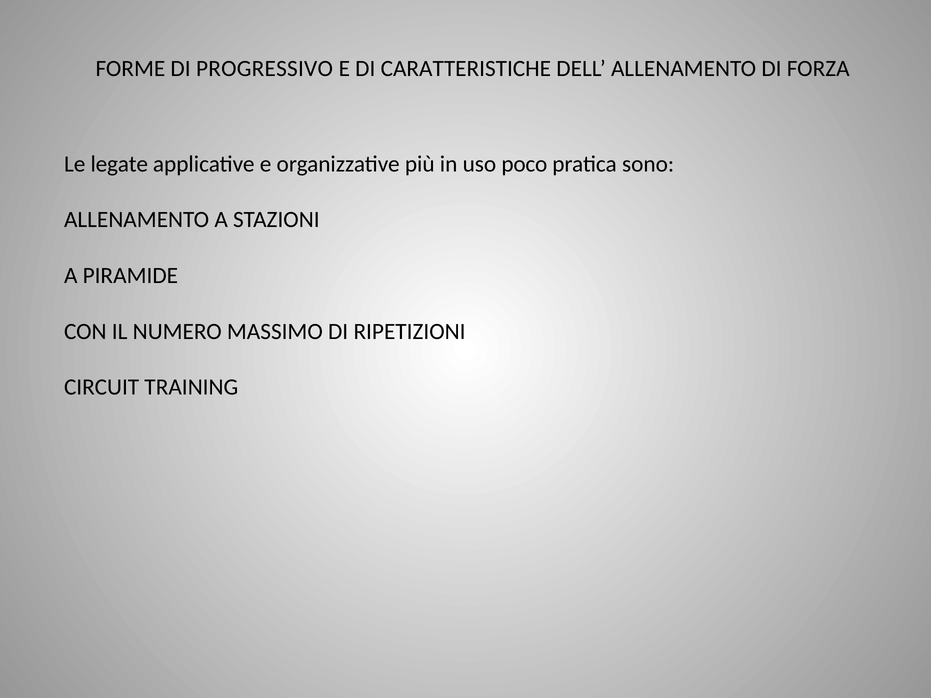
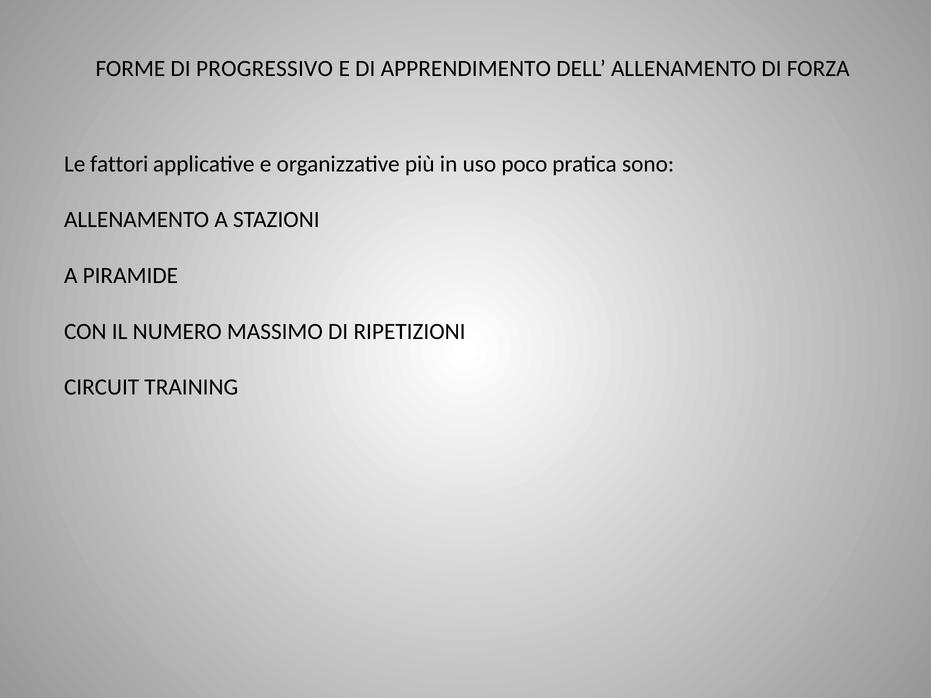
CARATTERISTICHE: CARATTERISTICHE -> APPRENDIMENTO (466, 69)
legate: legate -> fattori (119, 164)
